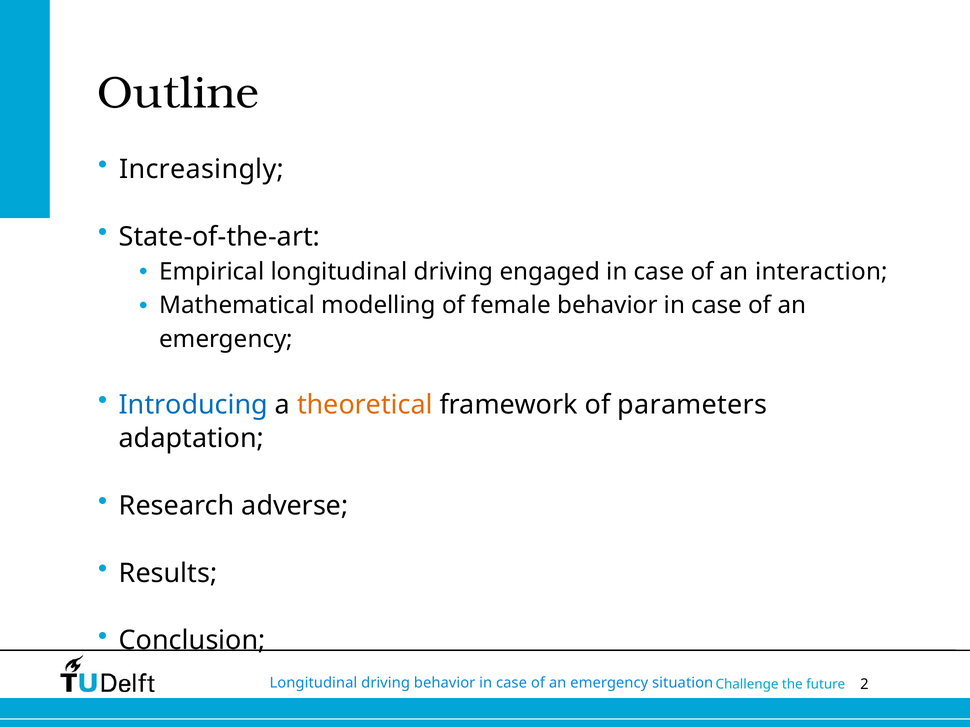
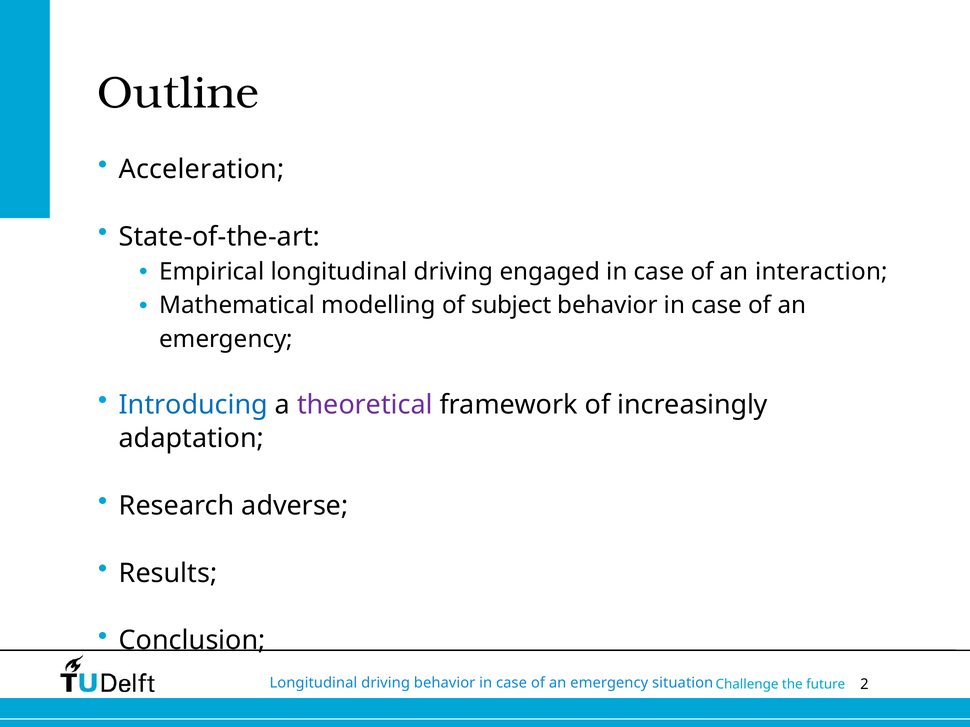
Increasingly: Increasingly -> Acceleration (202, 169)
female: female -> subject (511, 306)
theoretical colour: orange -> purple (365, 405)
parameters: parameters -> increasingly (692, 405)
